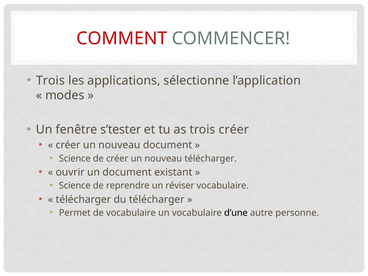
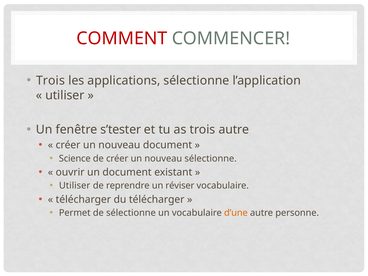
modes: modes -> utiliser (65, 95)
trois créer: créer -> autre (234, 130)
nouveau télécharger: télécharger -> sélectionne (211, 158)
Science: Science -> Utiliser (75, 186)
de vocabulaire: vocabulaire -> sélectionne (131, 213)
d’une colour: black -> orange (236, 213)
